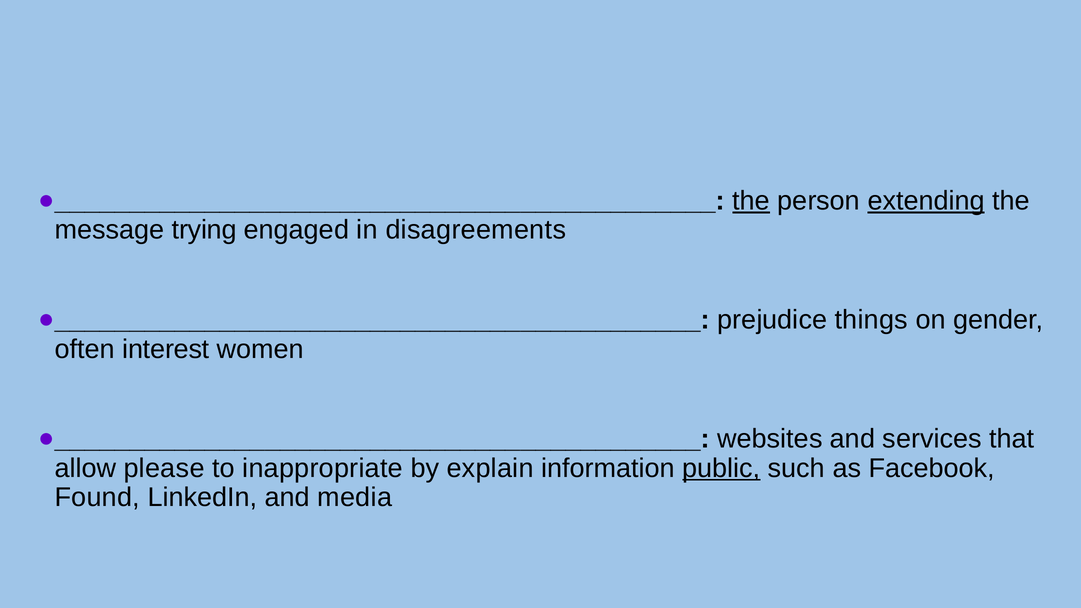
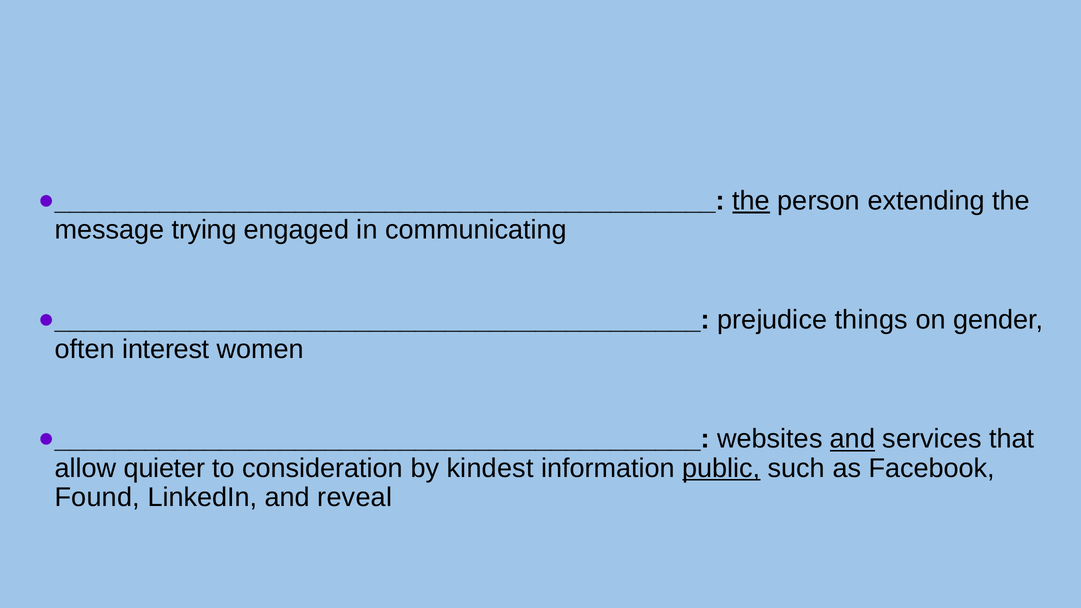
extending underline: present -> none (926, 201)
disagreements: disagreements -> communicating (476, 230)
and underline: none -> present (853, 439)
please: please -> quieter (164, 468)
inappropriate: inappropriate -> consideration (323, 468)
explain: explain -> kindest (490, 468)
media: media -> reveal (355, 497)
